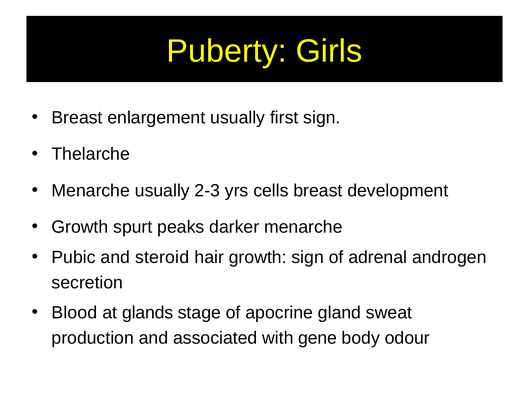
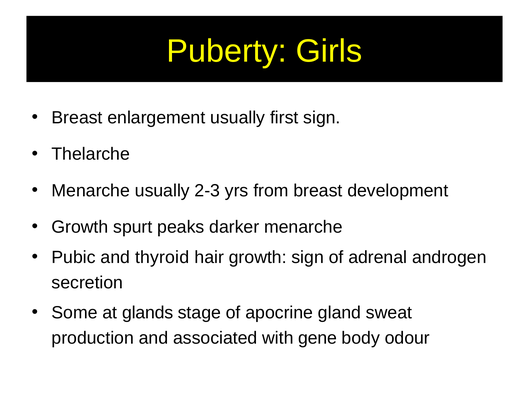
cells: cells -> from (271, 191)
steroid: steroid -> thyroid (162, 257)
Blood: Blood -> Some (75, 313)
